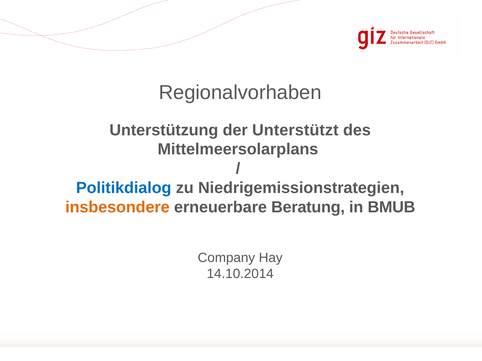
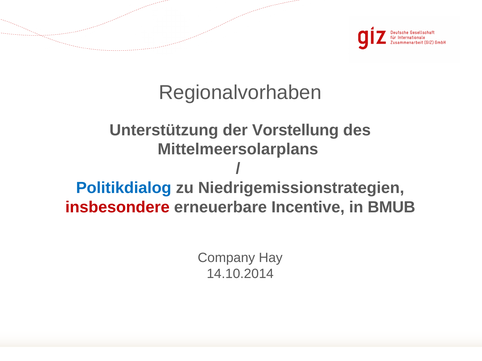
Unterstützt: Unterstützt -> Vorstellung (295, 130)
insbesondere colour: orange -> red (117, 207)
Beratung: Beratung -> Incentive (308, 207)
